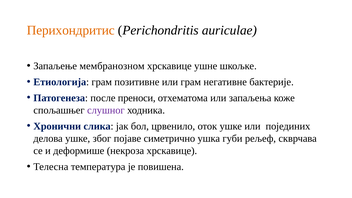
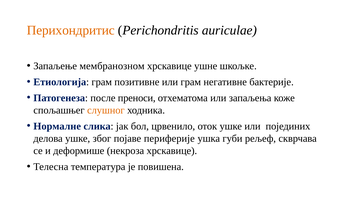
слушног colour: purple -> orange (106, 110)
Хронични: Хронични -> Нормалне (57, 126)
симетрично: симетрично -> периферије (169, 138)
